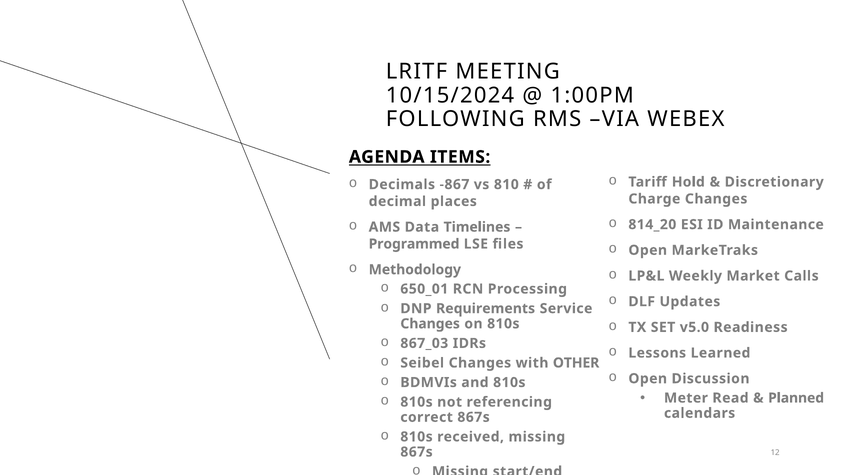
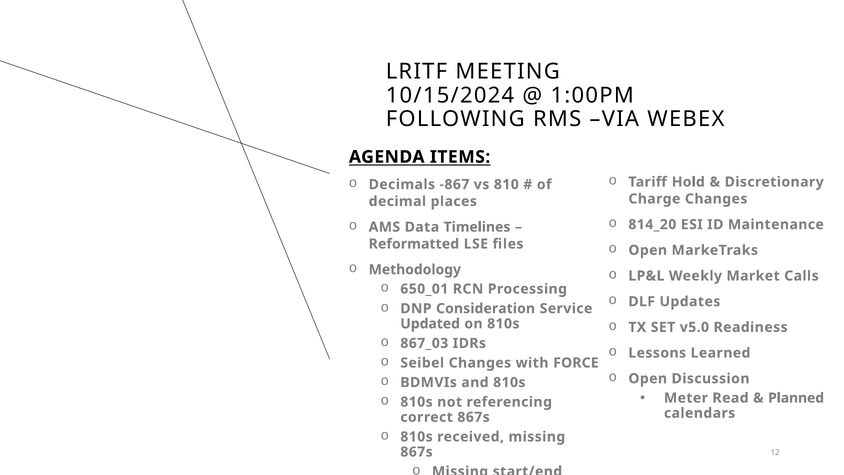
Programmed: Programmed -> Reformatted (414, 244)
Requirements: Requirements -> Consideration (486, 308)
Changes: Changes -> Updated (430, 324)
OTHER: OTHER -> FORCE (576, 363)
